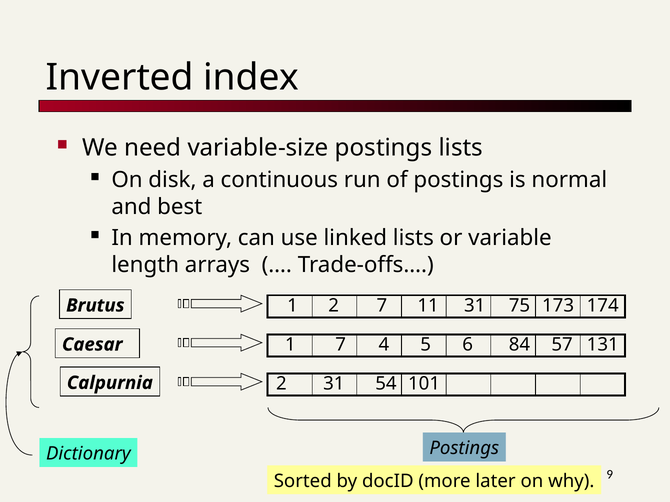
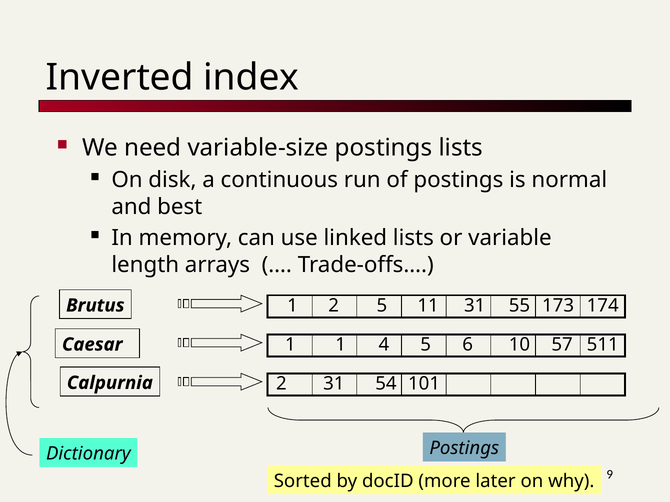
2 7: 7 -> 5 (382, 306)
75: 75 -> 55 (519, 306)
1 7: 7 -> 1 (341, 345)
84: 84 -> 10 (519, 345)
131: 131 -> 511 (603, 345)
